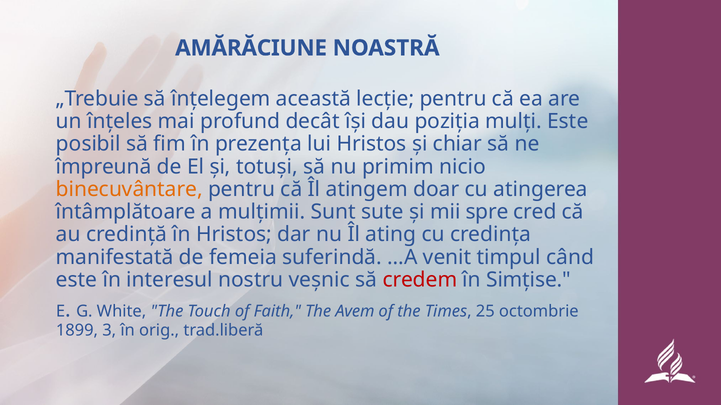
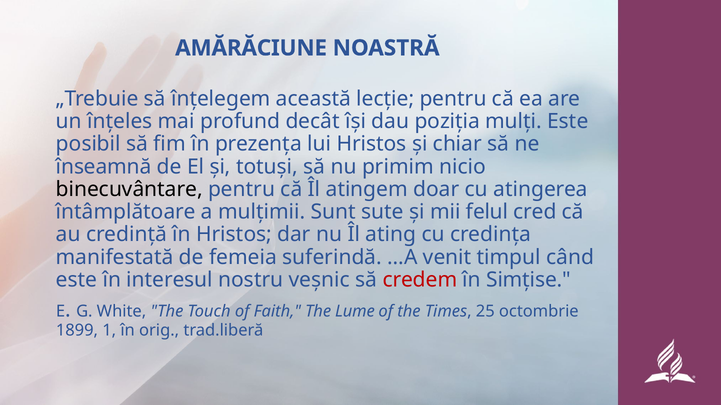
împreună: împreună -> înseamnă (104, 167)
binecuvântare colour: orange -> black (129, 189)
spre: spre -> felul (487, 212)
Avem: Avem -> Lume (355, 312)
3: 3 -> 1 (109, 331)
